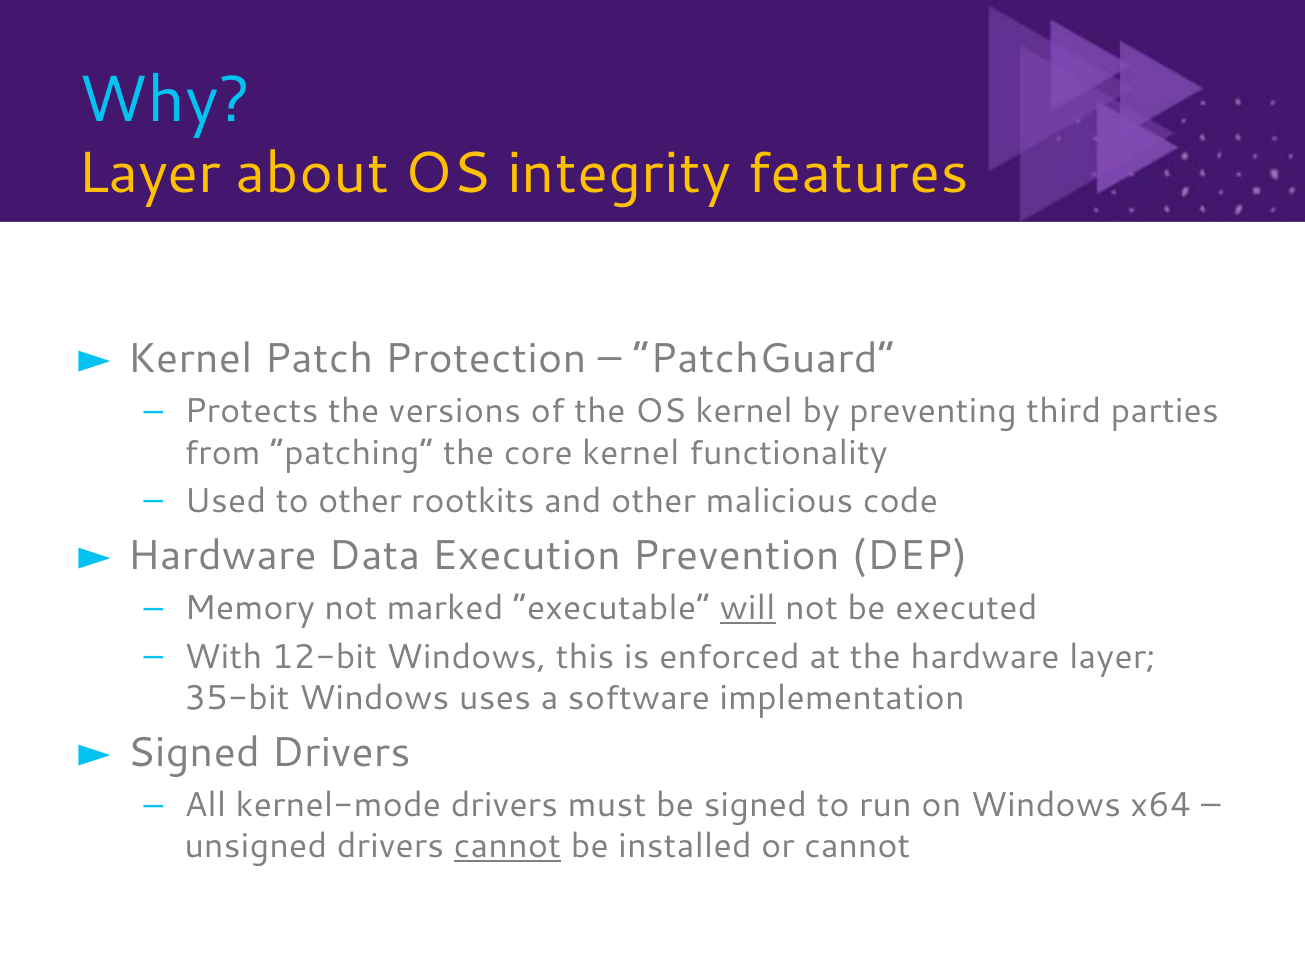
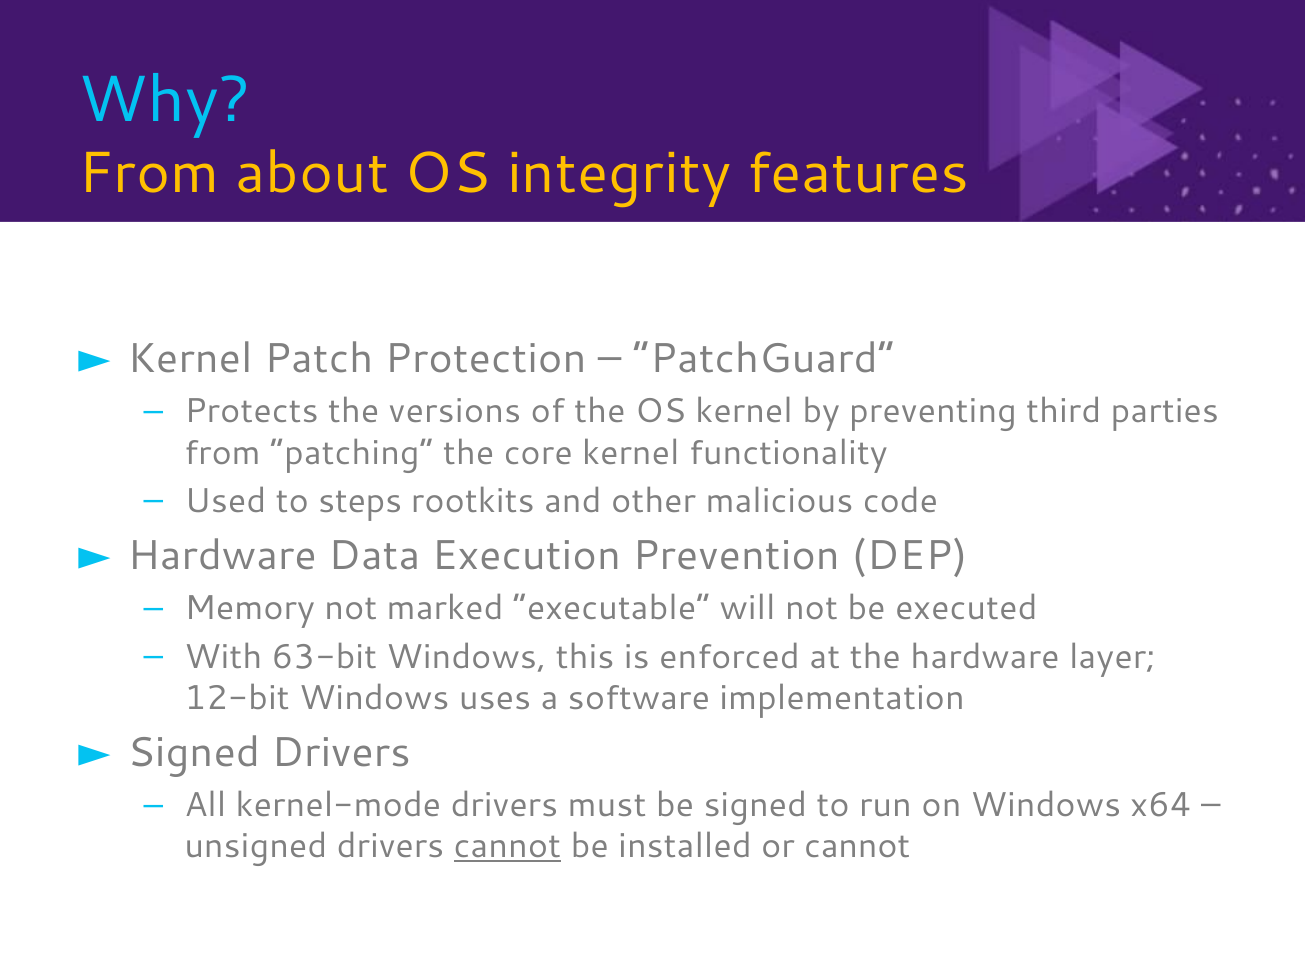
Layer: Layer -> From (149, 174)
to other: other -> steps (360, 502)
will underline: present -> none (748, 609)
12-bit: 12-bit -> 63-bit (324, 657)
35-bit: 35-bit -> 12-bit (237, 699)
